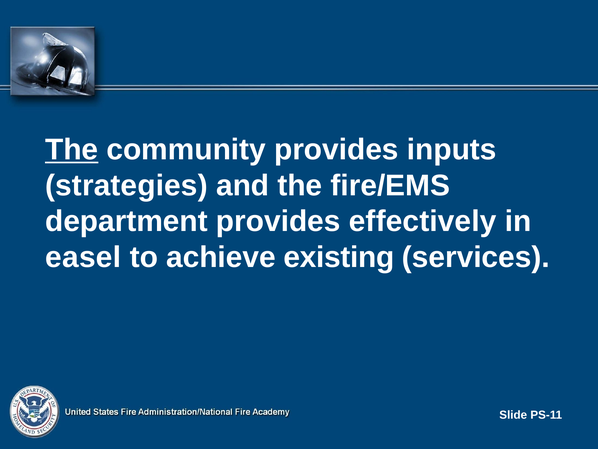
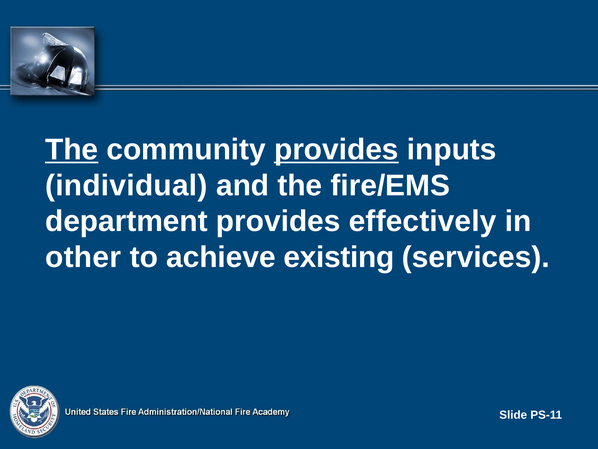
provides underline: none -> present (336, 149)
strategies: strategies -> individual (126, 185)
easel: easel -> other (83, 257)
